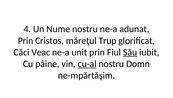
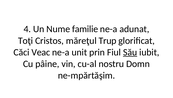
Nume nostru: nostru -> familie (85, 29)
Prin: Prin -> Toţi (26, 40)
cu-al underline: present -> none (87, 63)
